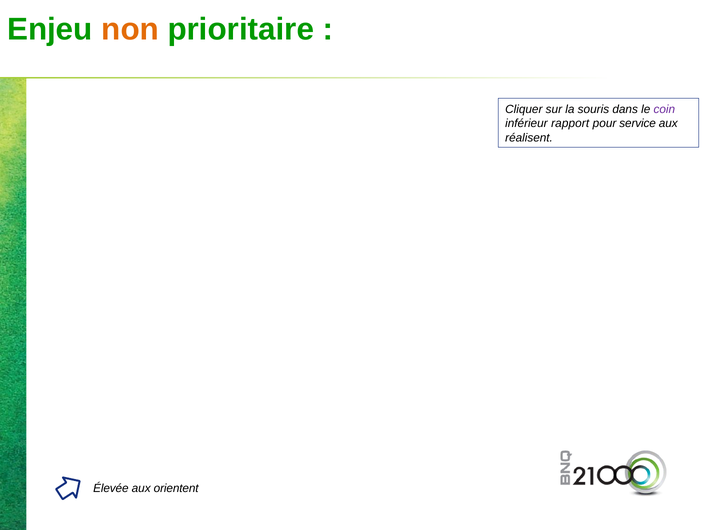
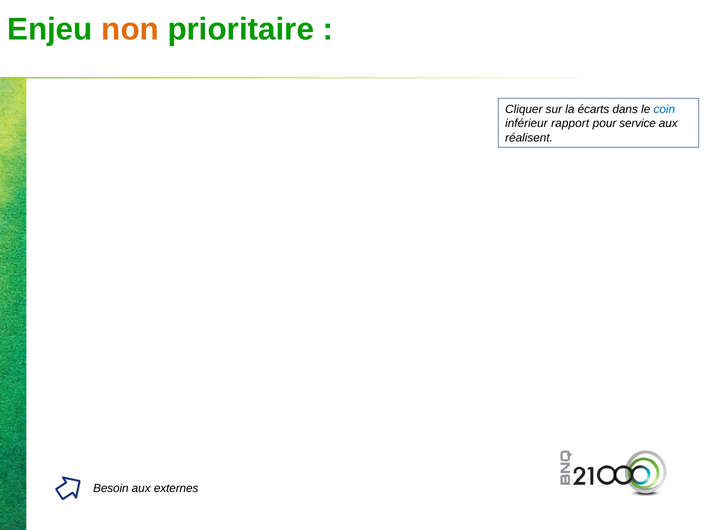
souris: souris -> écarts (593, 109)
coin colour: purple -> blue (664, 109)
Élevée: Élevée -> Besoin (111, 489)
orientent: orientent -> externes (176, 489)
